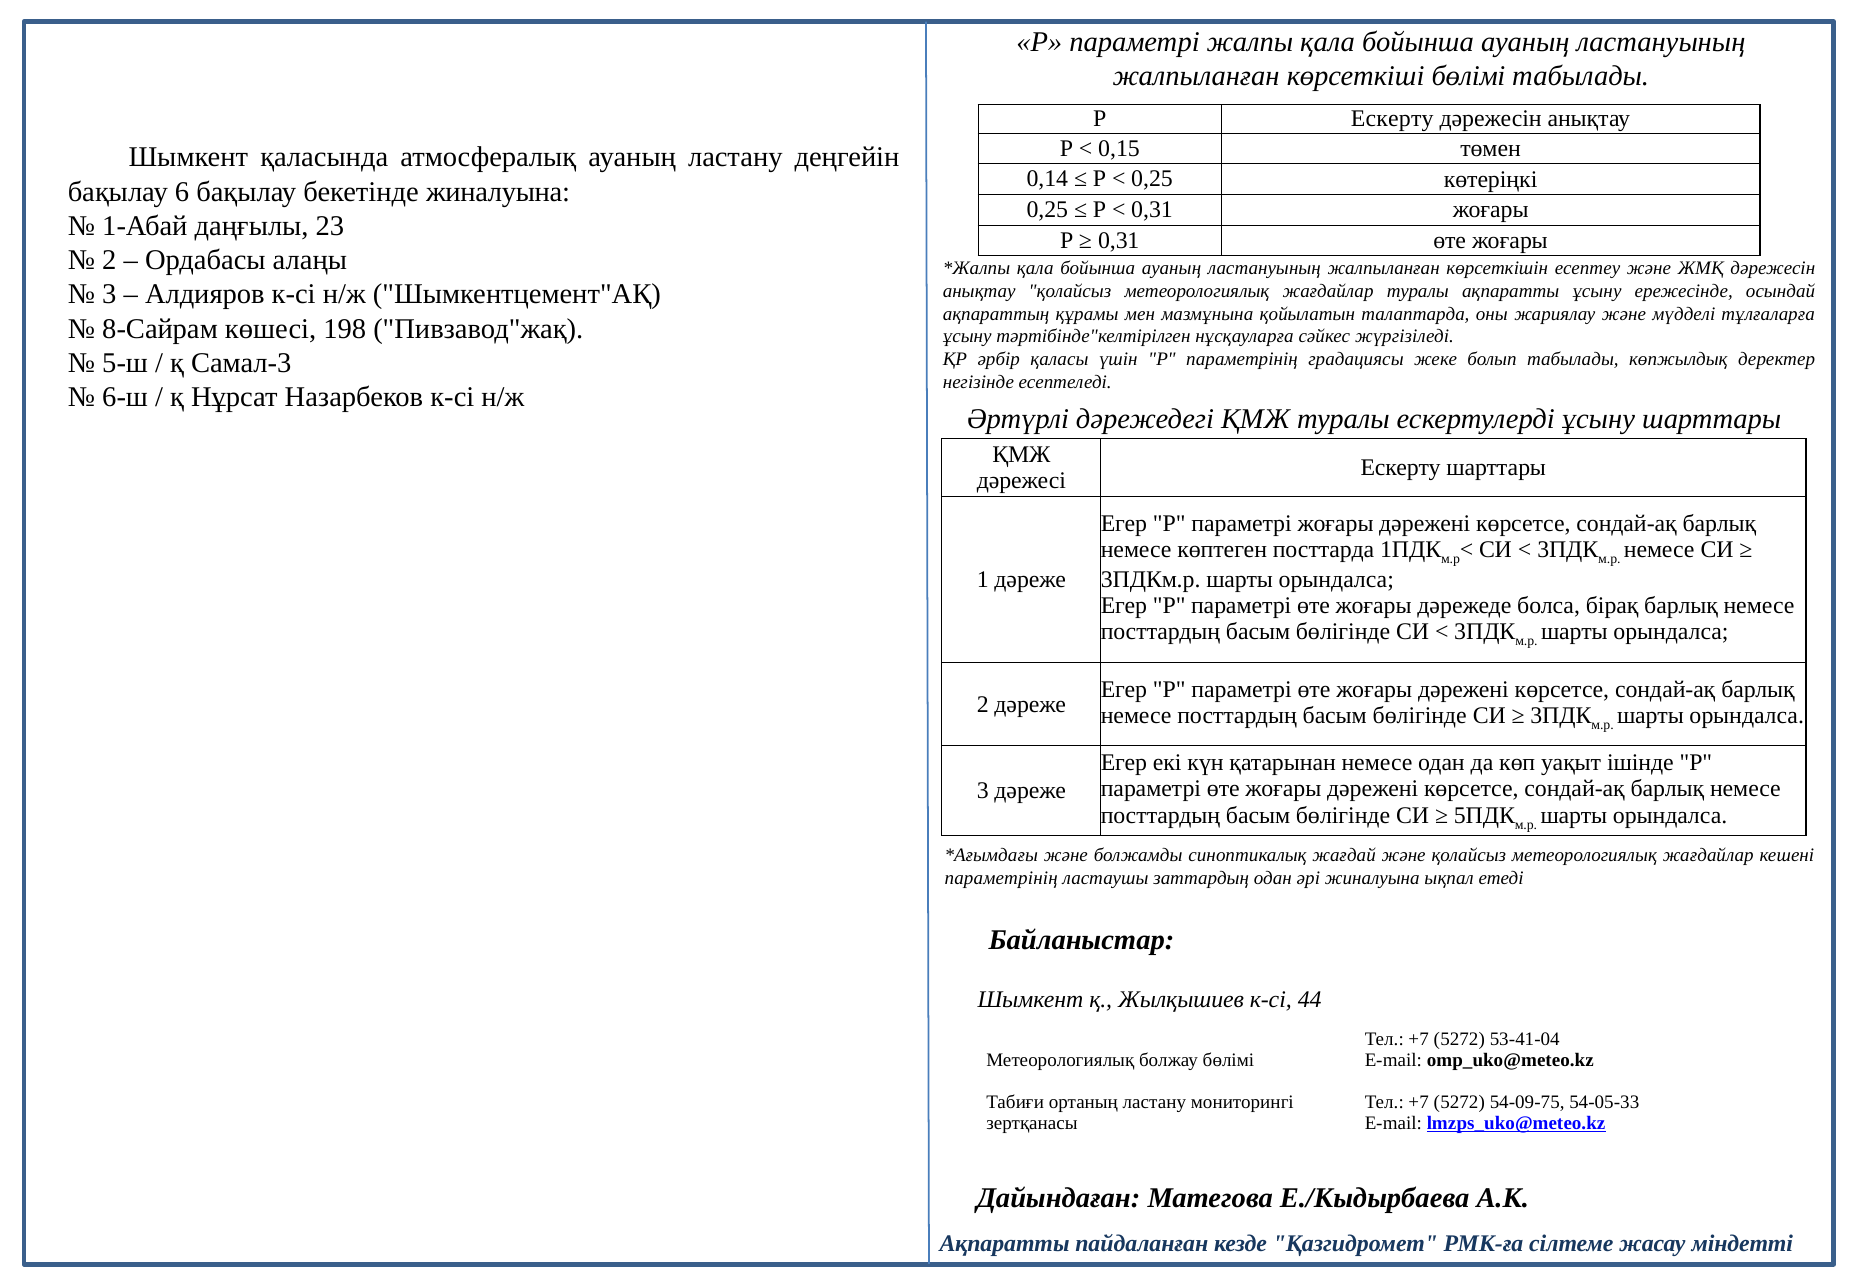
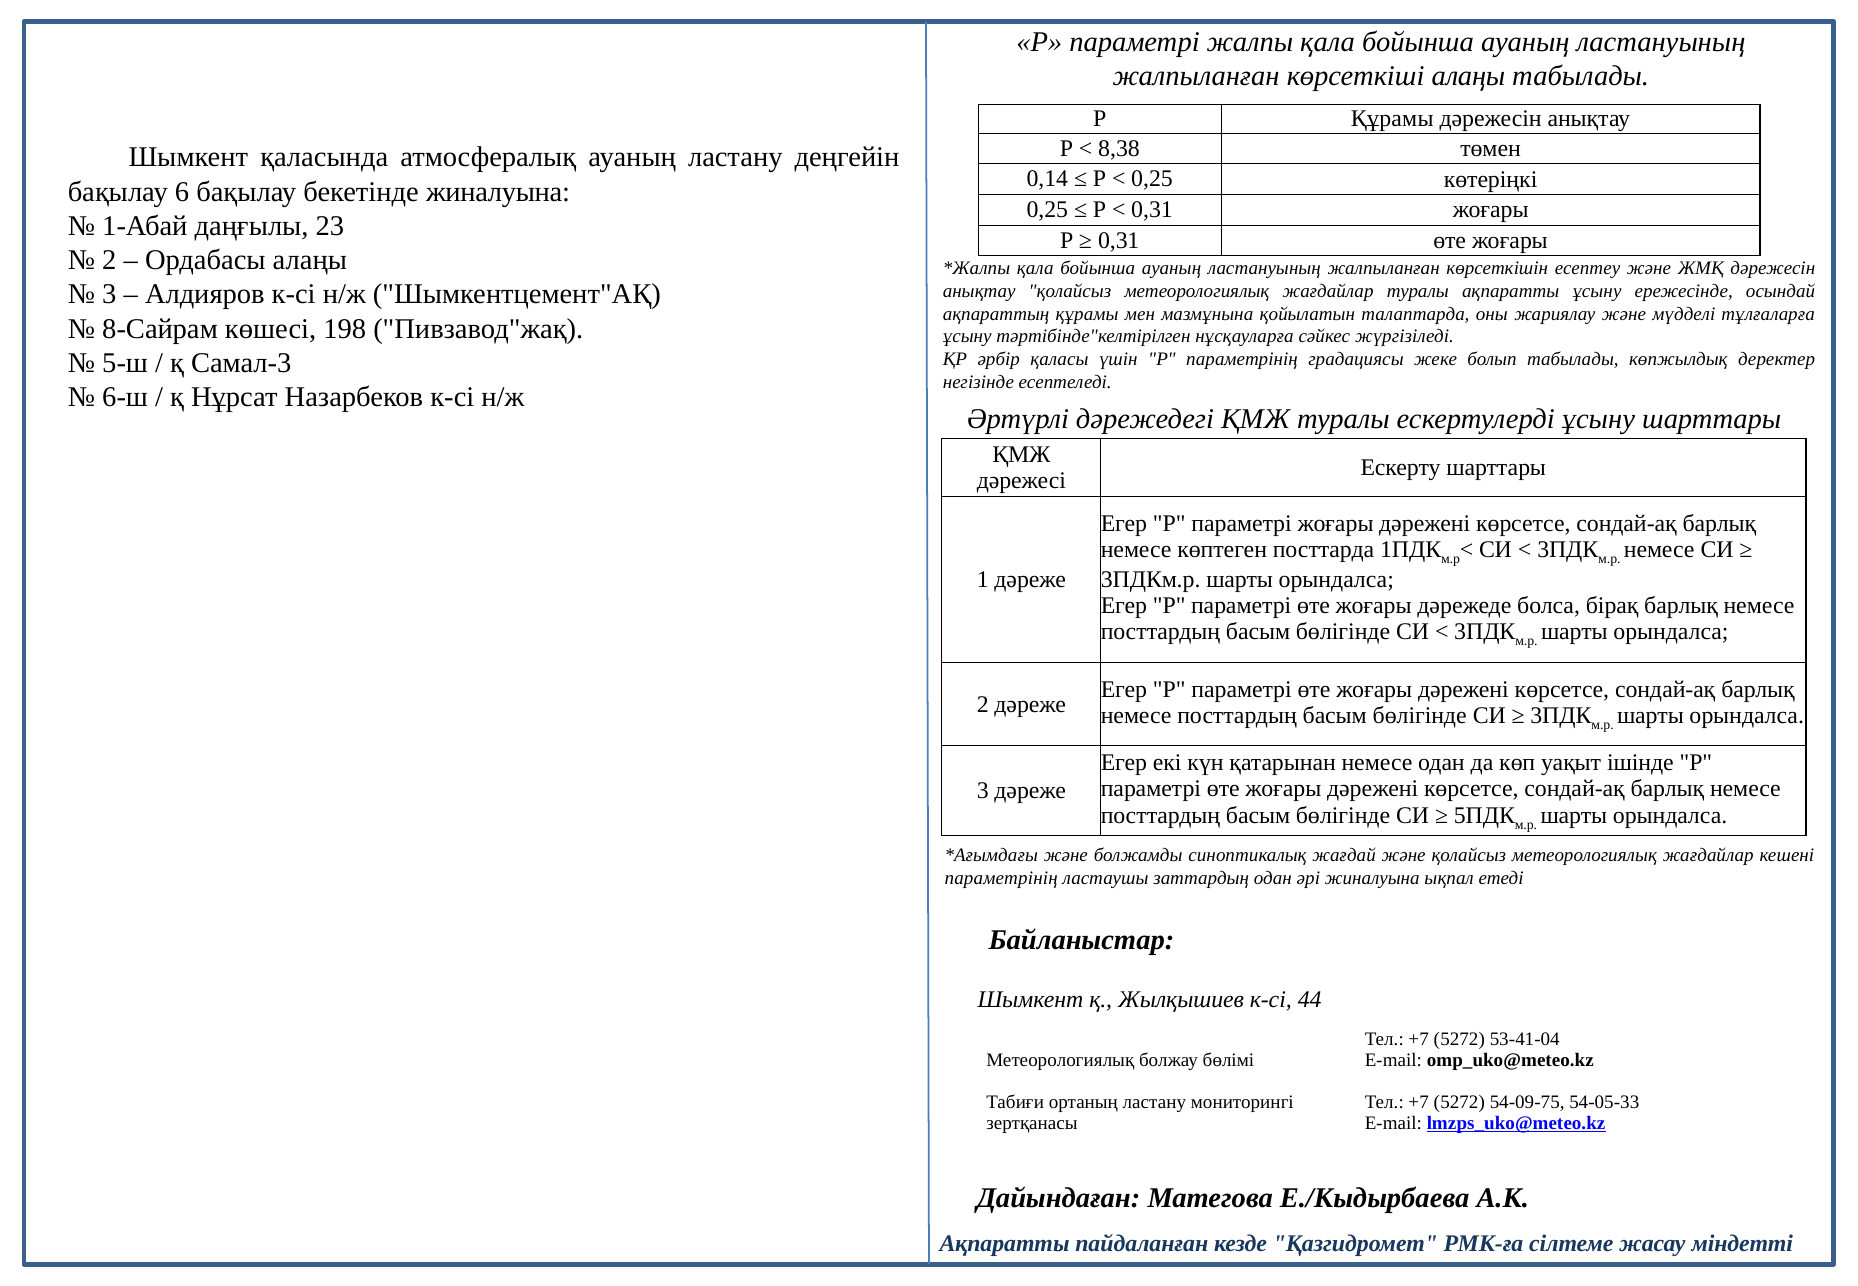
көрсеткіші бөлімі: бөлімі -> алаңы (1469, 76)
Р Ескерту: Ескерту -> Құрамы (1392, 119)
0,15: 0,15 -> 8,38 (1119, 148)
